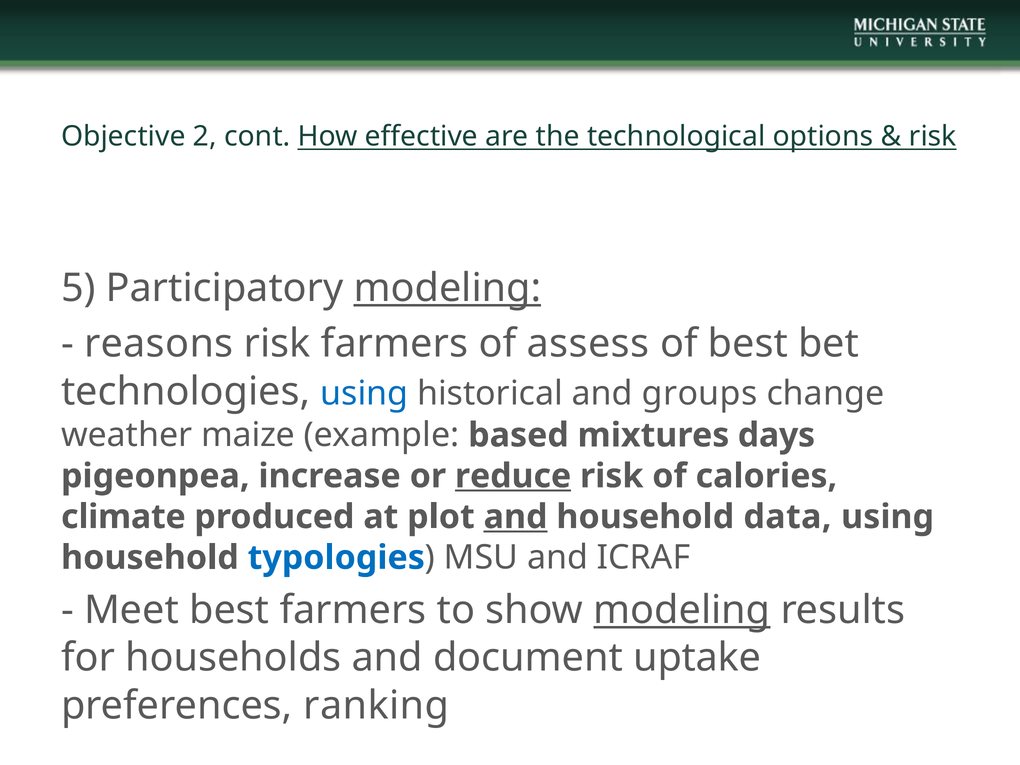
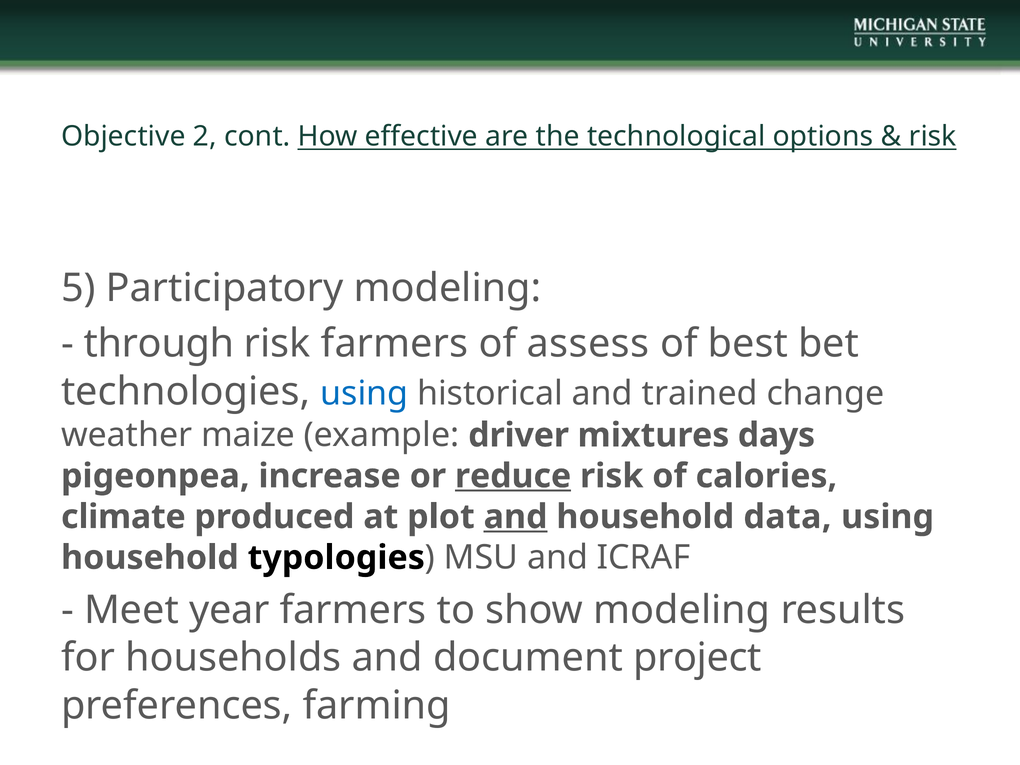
modeling underline: present -> none (447, 288)
reasons: reasons -> through (159, 344)
groups: groups -> trained (700, 393)
based: based -> driver (519, 435)
typologies colour: blue -> black (336, 558)
Meet best: best -> year (229, 610)
modeling underline: present -> none (682, 610)
uptake: uptake -> project (697, 658)
ranking: ranking -> farming (377, 705)
